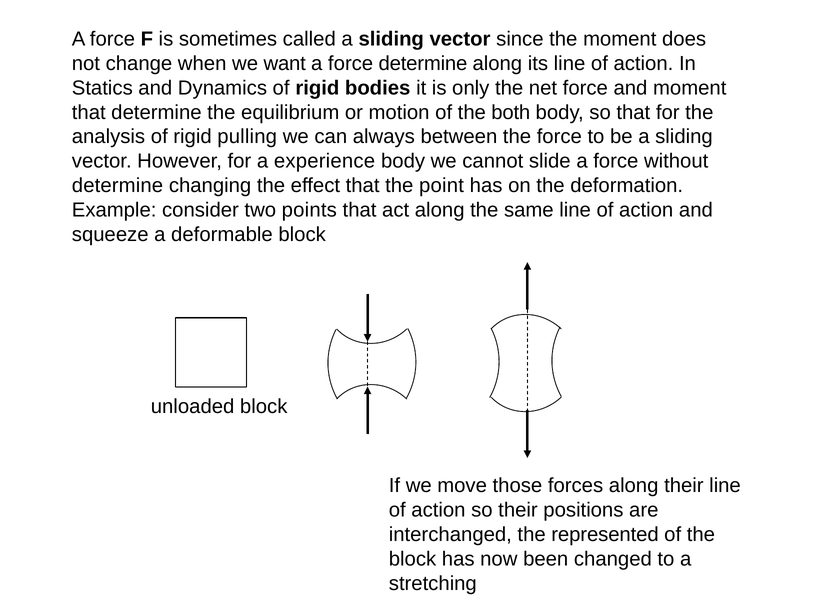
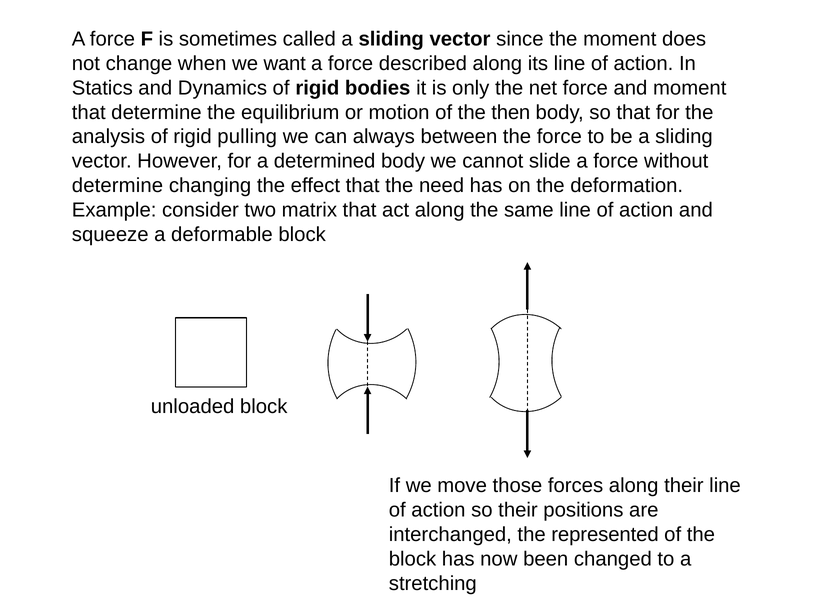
force determine: determine -> described (423, 63)
both: both -> then (511, 112)
experience: experience -> determined (325, 161)
point: point -> need (442, 185)
points: points -> matrix (309, 210)
